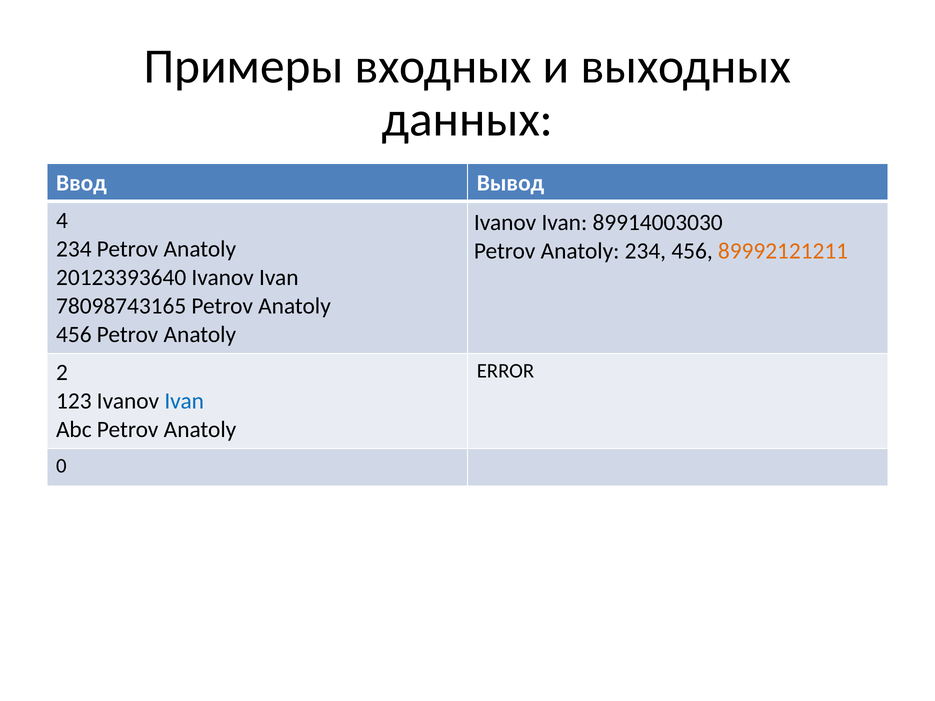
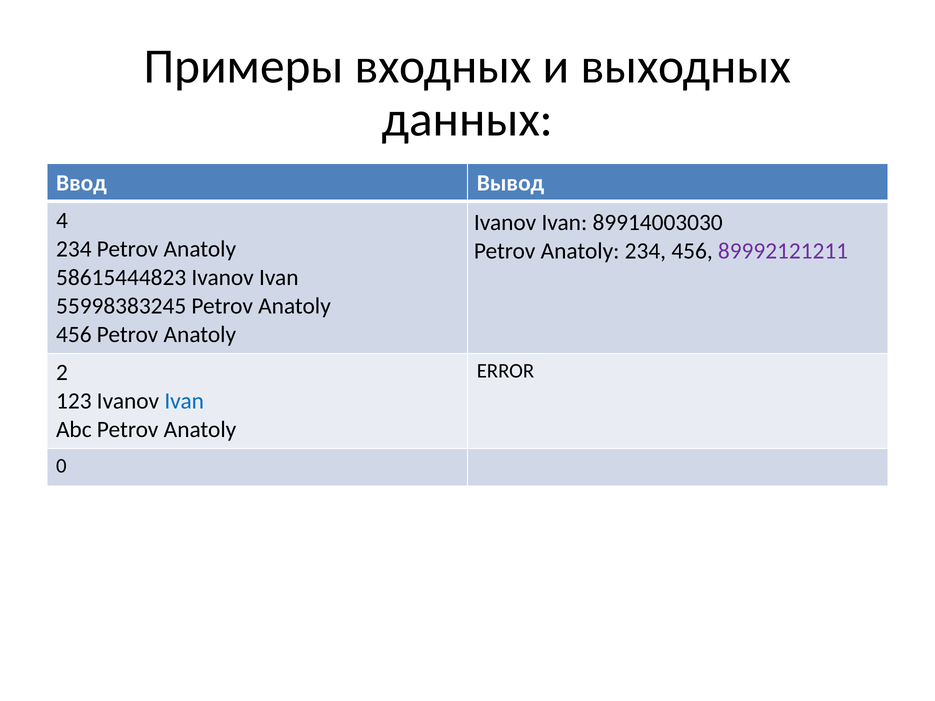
89992121211 colour: orange -> purple (783, 251)
20123393640: 20123393640 -> 58615444823 (121, 278)
78098743165: 78098743165 -> 55998383245 (121, 306)
